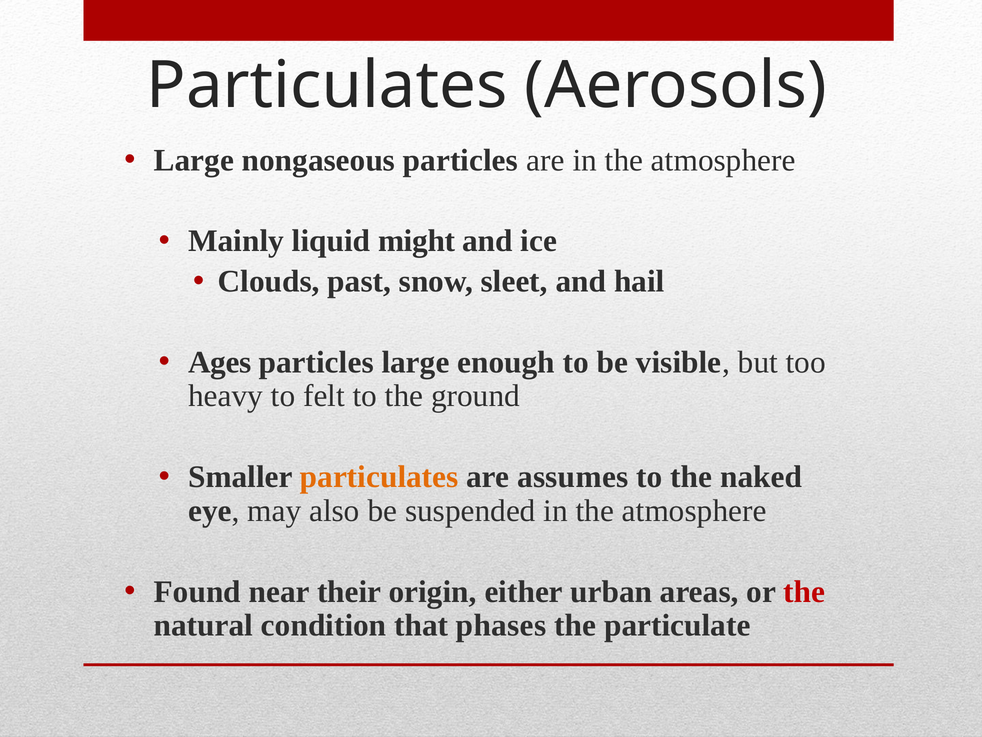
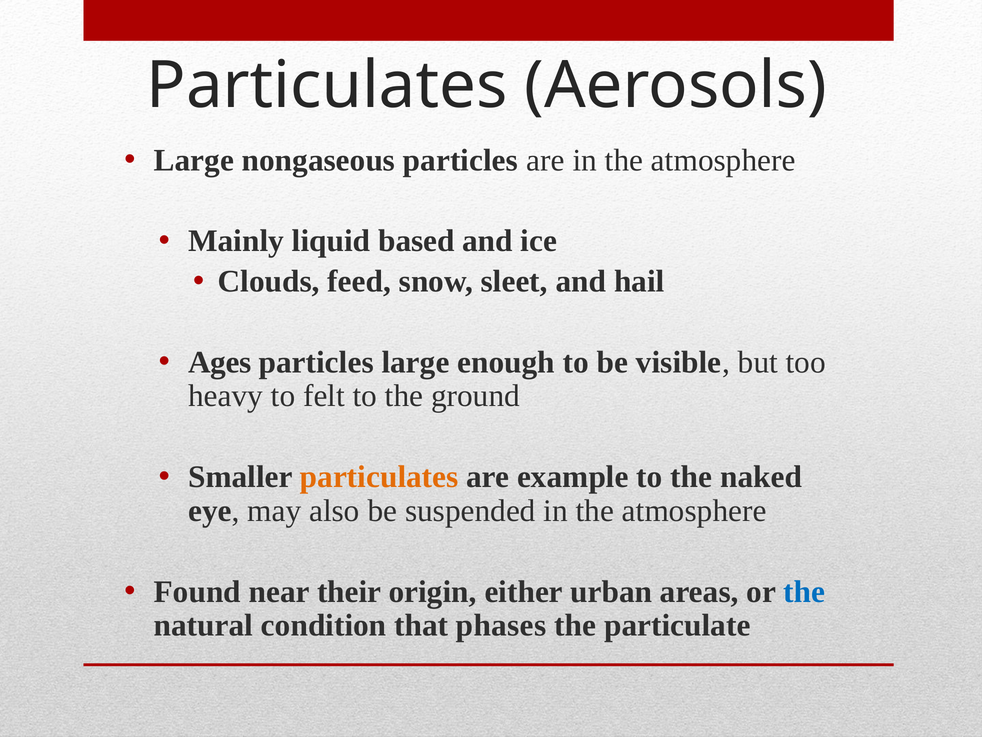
might: might -> based (416, 241)
past: past -> feed (359, 281)
assumes: assumes -> example (573, 477)
the colour: red -> blue (804, 591)
